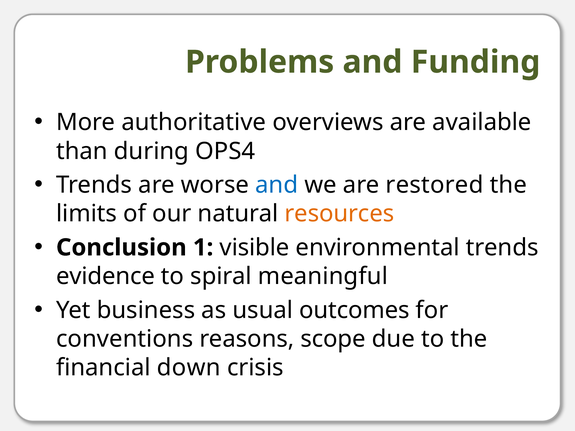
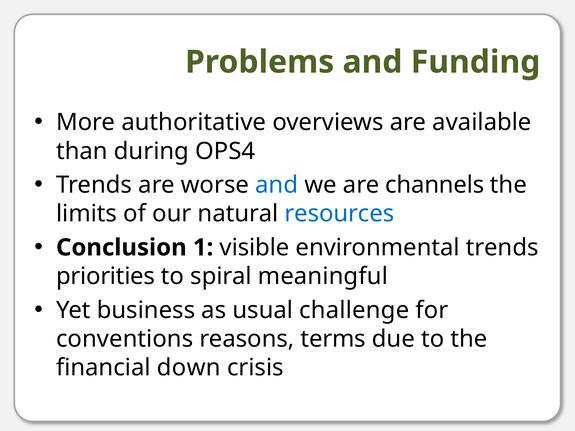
restored: restored -> channels (435, 185)
resources colour: orange -> blue (339, 214)
evidence: evidence -> priorities (106, 276)
outcomes: outcomes -> challenge (354, 310)
scope: scope -> terms (333, 339)
